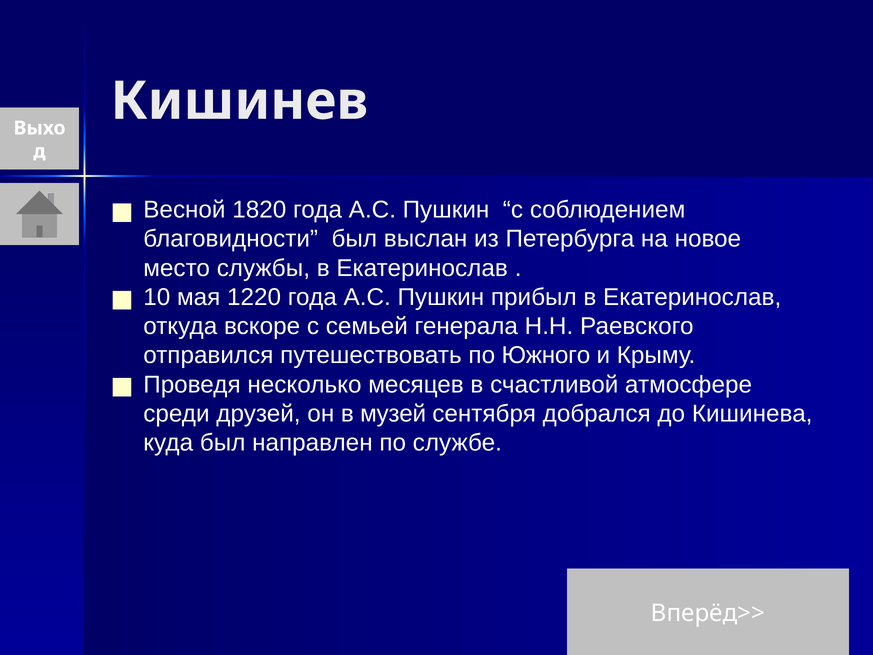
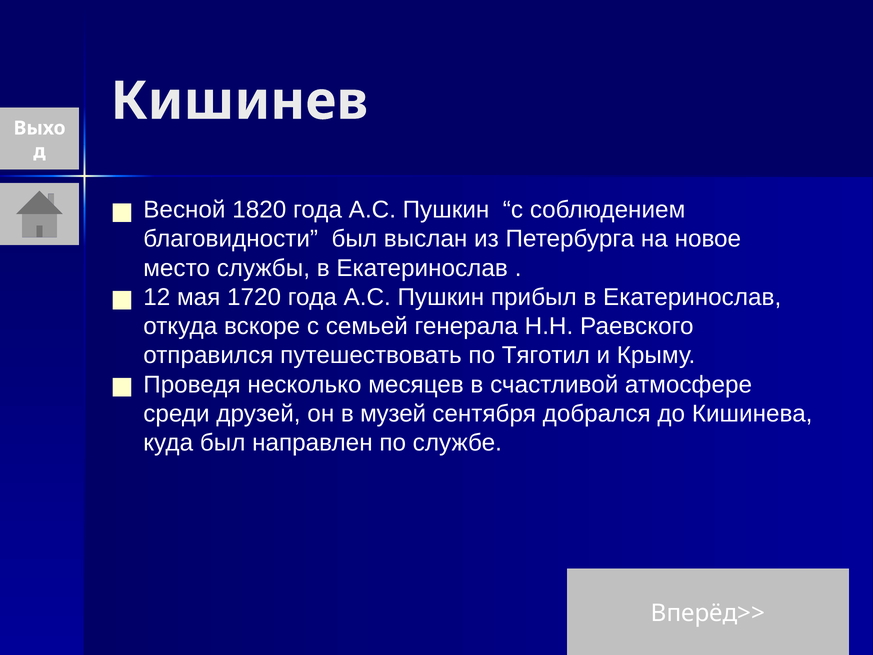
10: 10 -> 12 (157, 297)
1220: 1220 -> 1720 (254, 297)
Южного: Южного -> Тяготил (546, 355)
